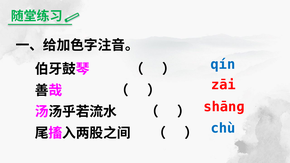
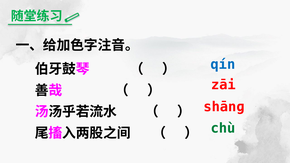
chù colour: blue -> green (223, 128)
